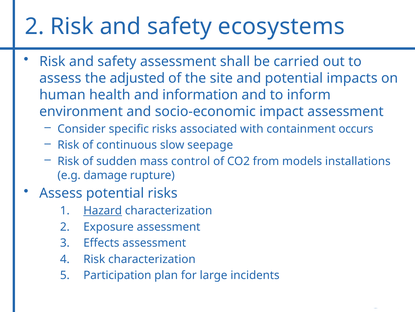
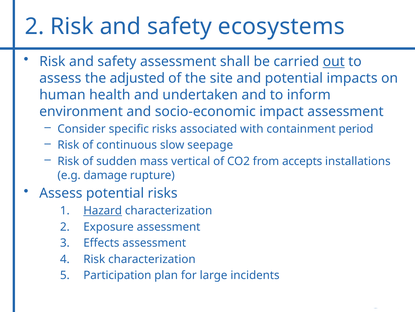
out underline: none -> present (334, 61)
information: information -> undertaken (200, 95)
occurs: occurs -> period (356, 129)
control: control -> vertical (191, 161)
models: models -> accepts (302, 161)
